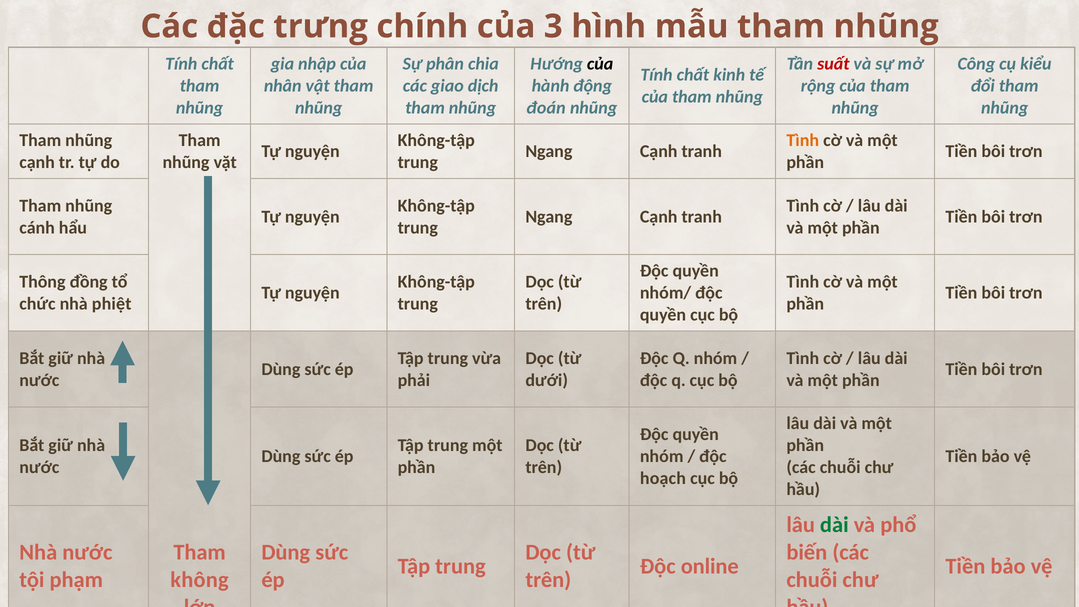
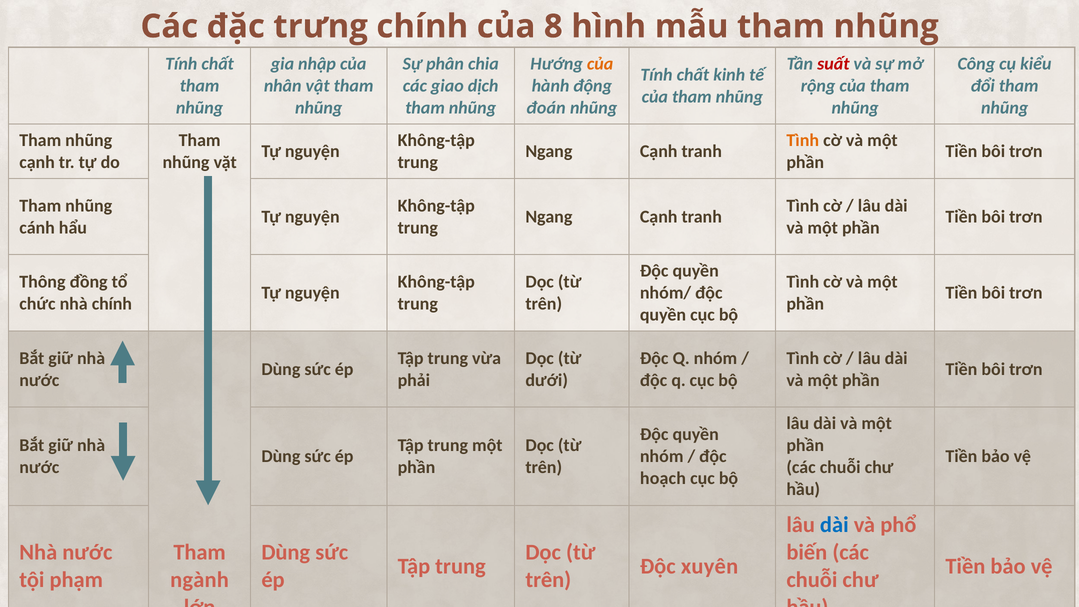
3: 3 -> 8 (553, 26)
của colour: black -> orange (600, 64)
nhà phiệt: phiệt -> chính (112, 304)
dài colour: green -> blue (834, 525)
online: online -> xuyên (710, 566)
không: không -> ngành (200, 580)
